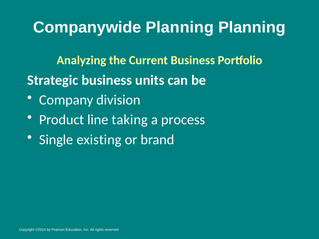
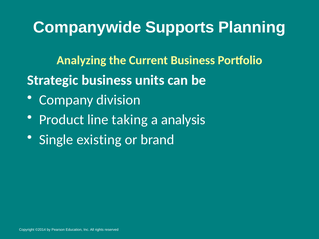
Companywide Planning: Planning -> Supports (180, 27)
process: process -> analysis (183, 120)
